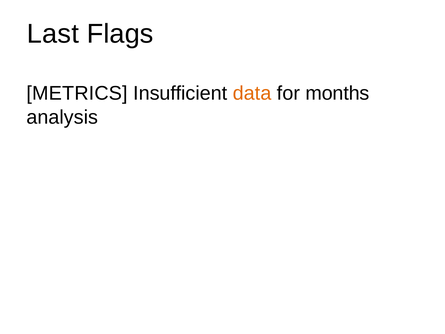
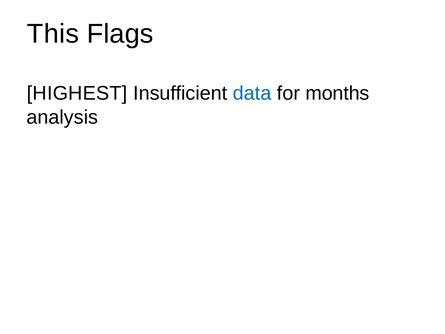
Last: Last -> This (53, 34)
METRICS: METRICS -> HIGHEST (77, 93)
data colour: orange -> blue (252, 93)
